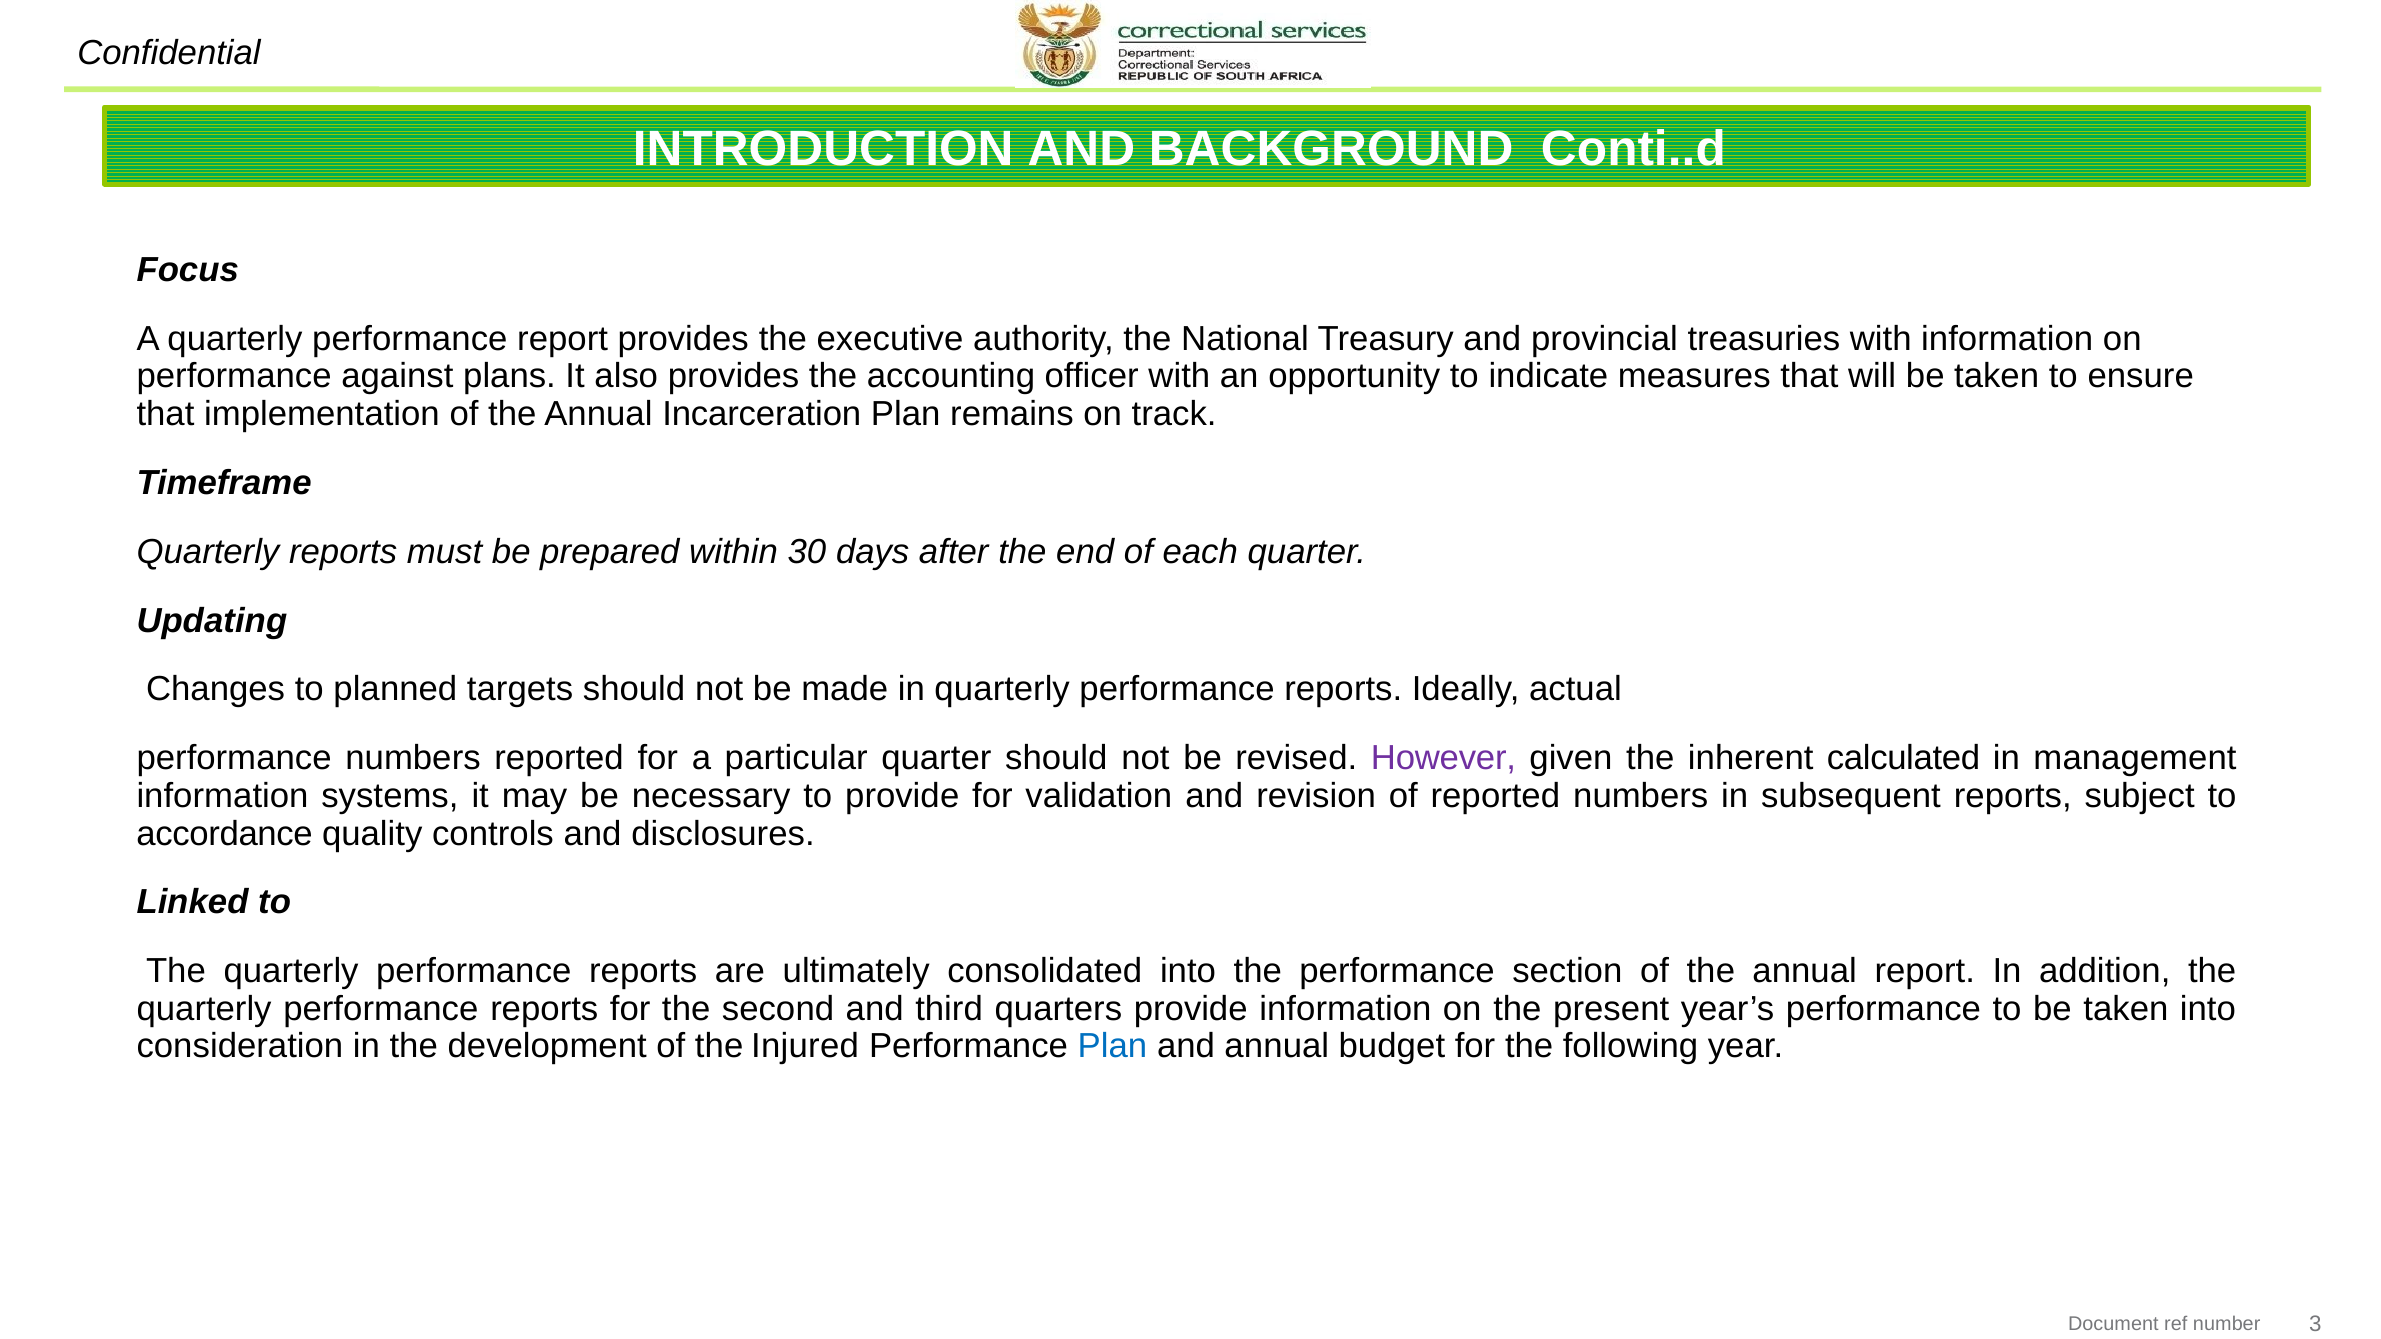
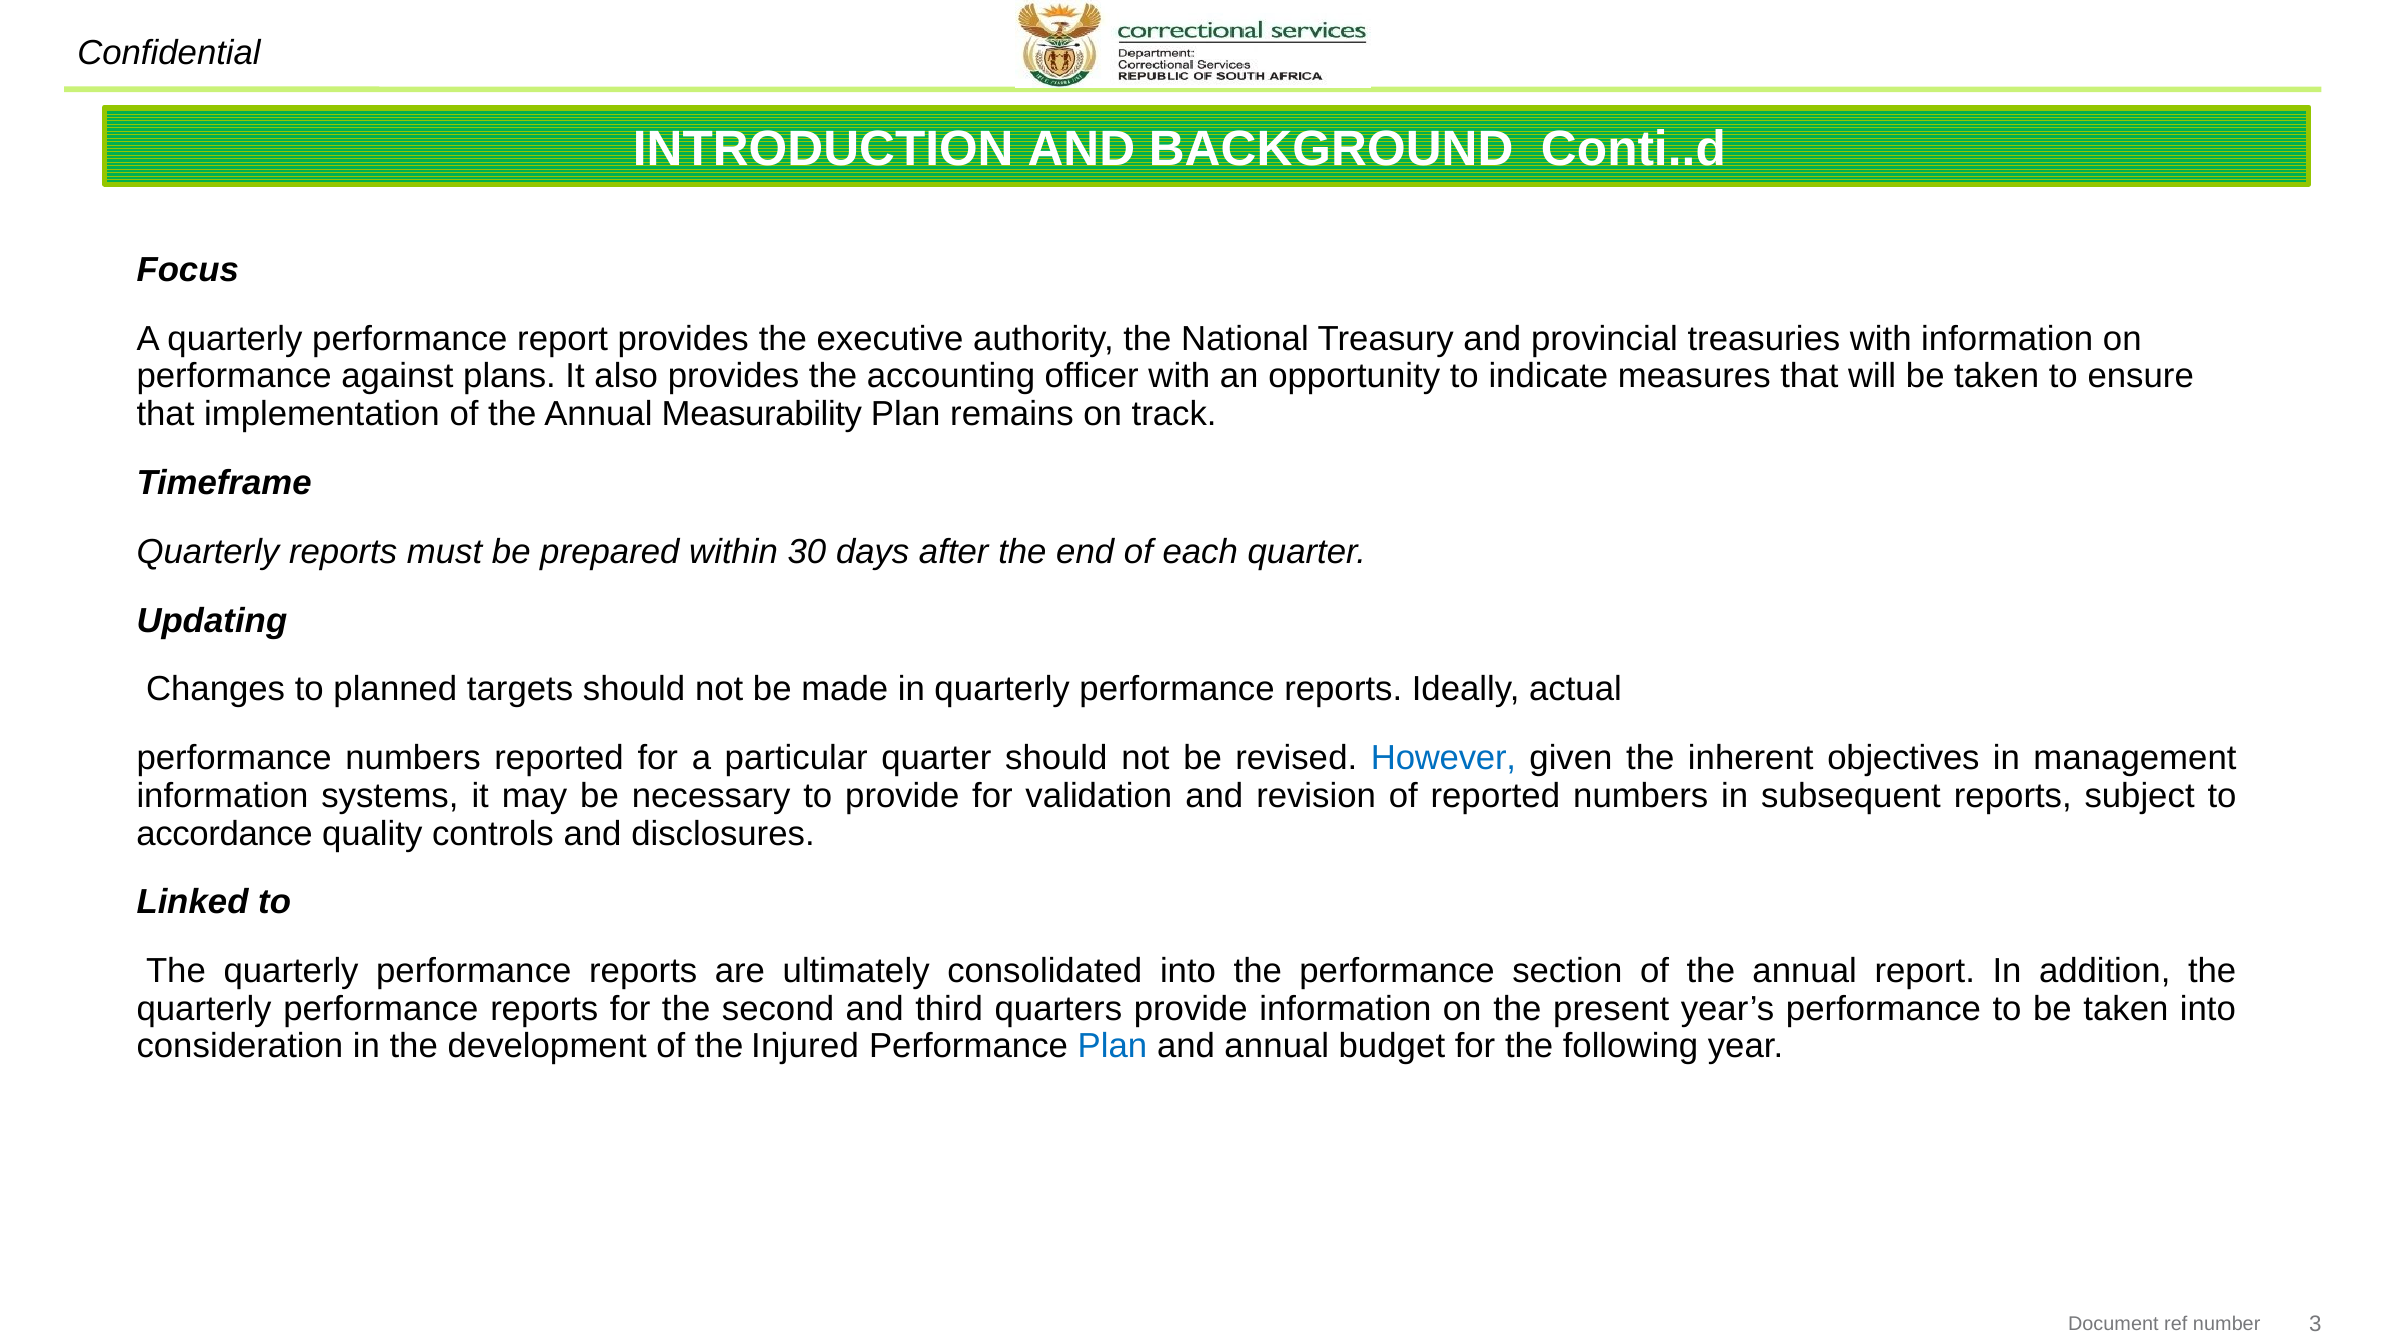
Incarceration: Incarceration -> Measurability (762, 414)
However colour: purple -> blue (1443, 759)
calculated: calculated -> objectives (1903, 759)
